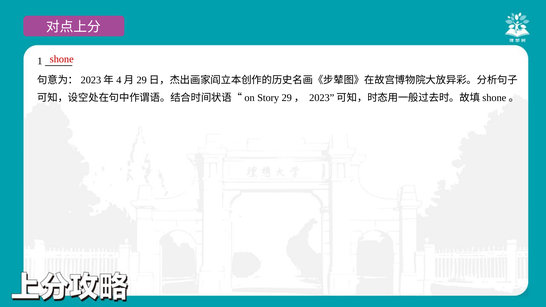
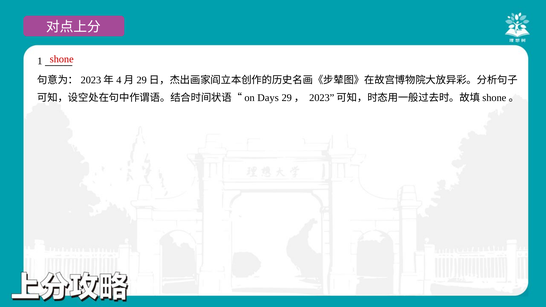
Story: Story -> Days (268, 98)
